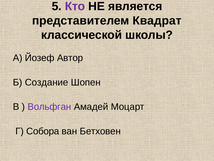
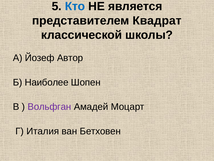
Кто colour: purple -> blue (75, 6)
Создание: Создание -> Наиболее (47, 82)
Собора: Собора -> Италия (43, 131)
